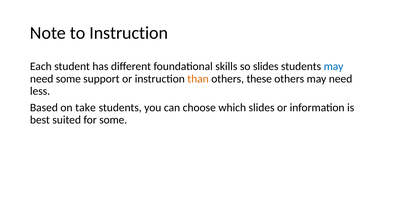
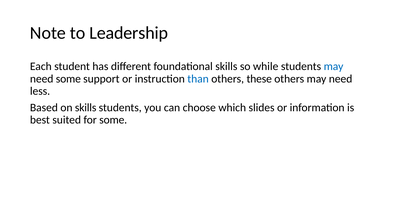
to Instruction: Instruction -> Leadership (129, 33)
so slides: slides -> while (266, 66)
than colour: orange -> blue (198, 79)
on take: take -> skills (86, 108)
